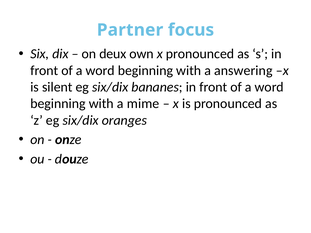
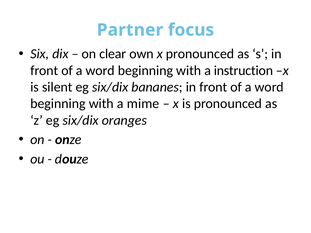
deux: deux -> clear (113, 54)
answering: answering -> instruction (243, 71)
